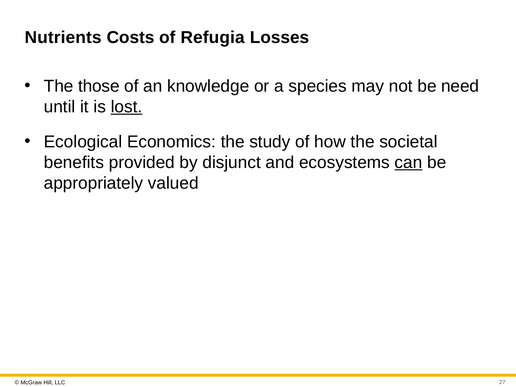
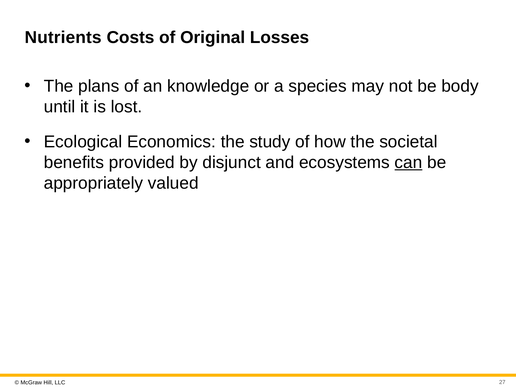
Refugia: Refugia -> Original (213, 38)
those: those -> plans (99, 86)
need: need -> body (460, 86)
lost underline: present -> none (127, 107)
